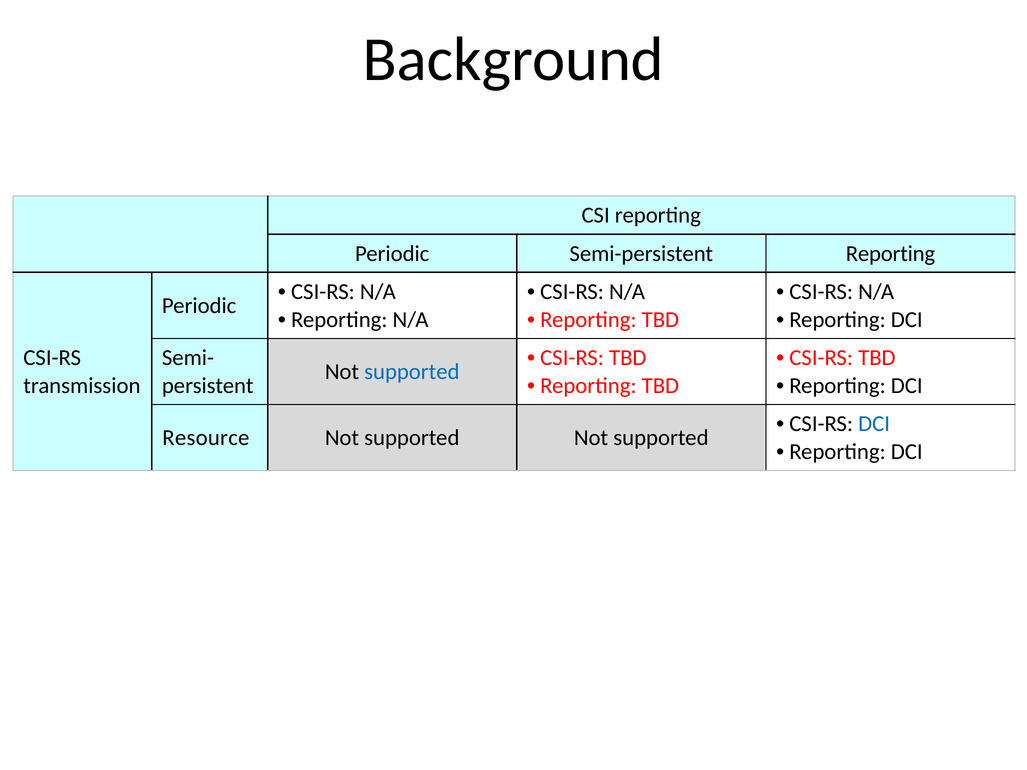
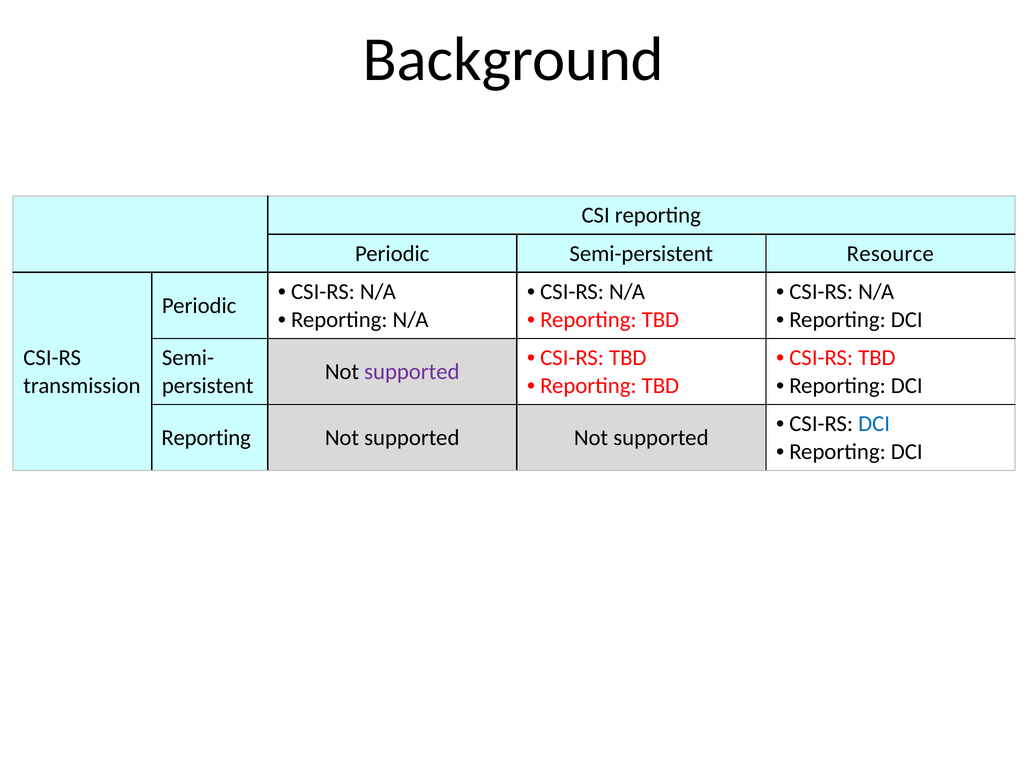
Semi-persistent Reporting: Reporting -> Resource (890, 254)
supported colour: blue -> purple (412, 372)
Resource: Resource -> Reporting (206, 438)
